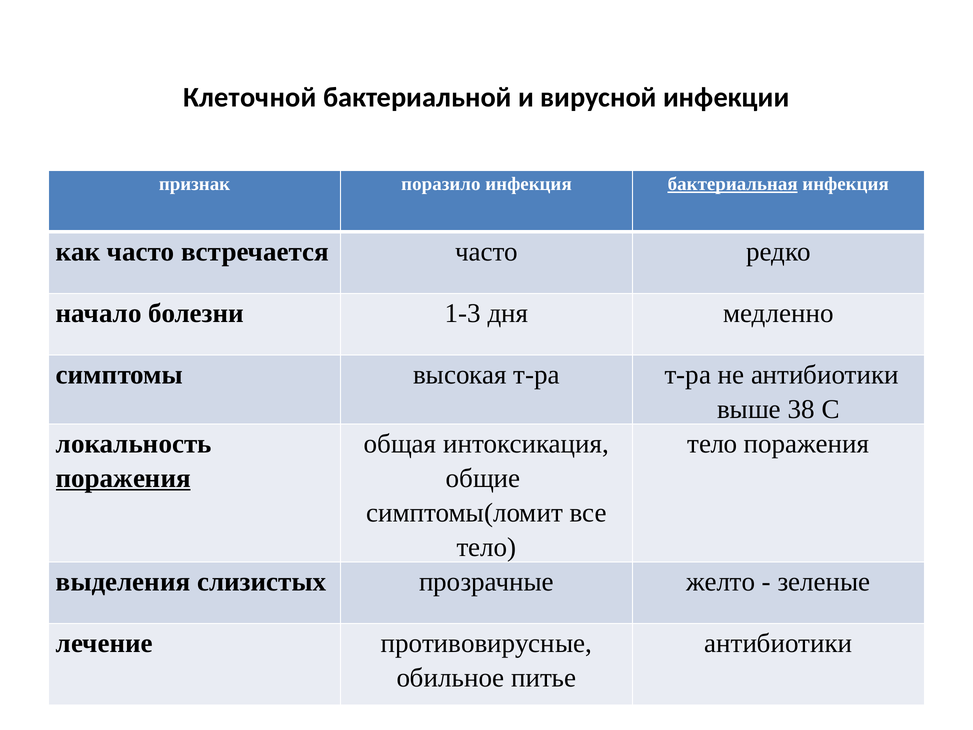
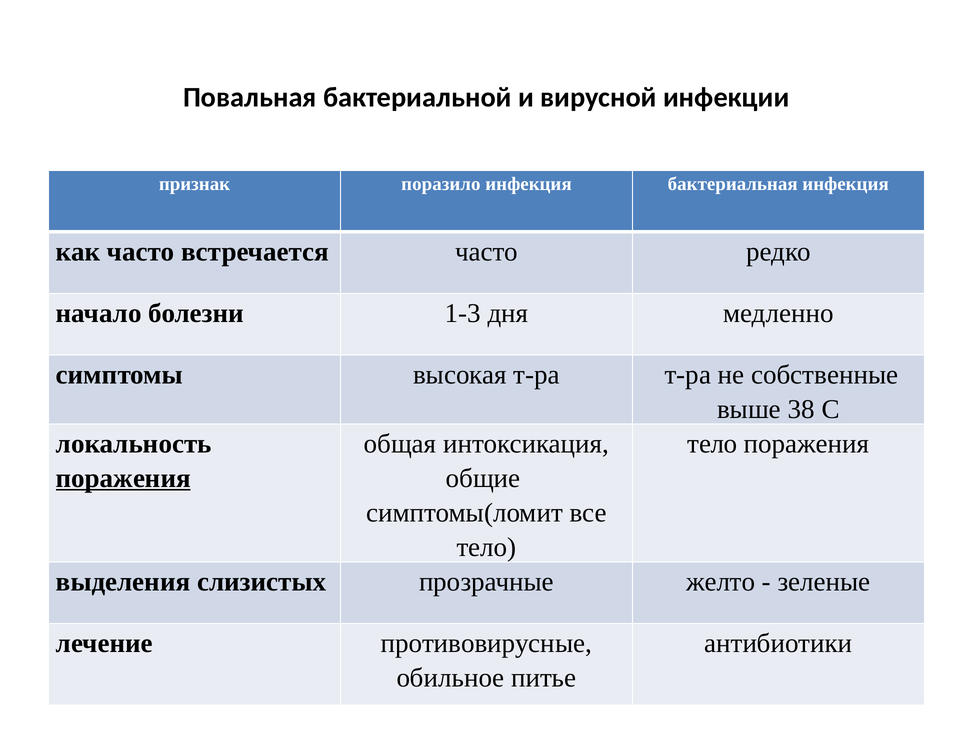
Клеточной: Клеточной -> Повальная (250, 98)
бактериальная underline: present -> none (733, 184)
не антибиотики: антибиотики -> собственные (825, 375)
